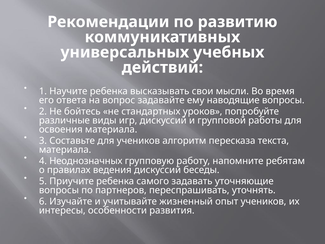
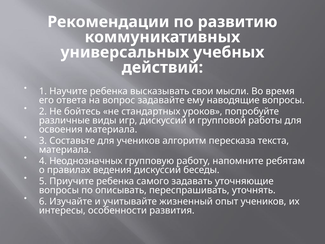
партнеров: партнеров -> описывать (121, 190)
